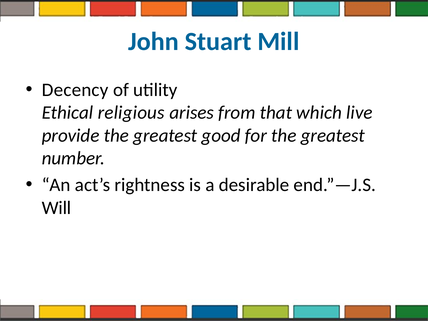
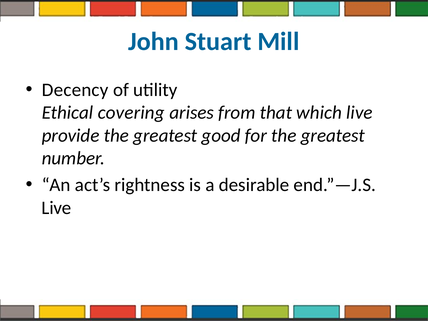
religious: religious -> covering (131, 113)
Will: Will -> Live (56, 208)
